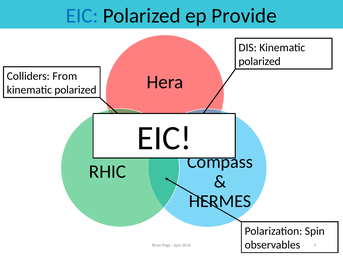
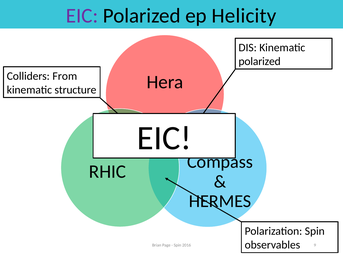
EIC colour: blue -> purple (82, 16)
Provide: Provide -> Helicity (244, 16)
polarized: polarized -> structure (75, 90)
